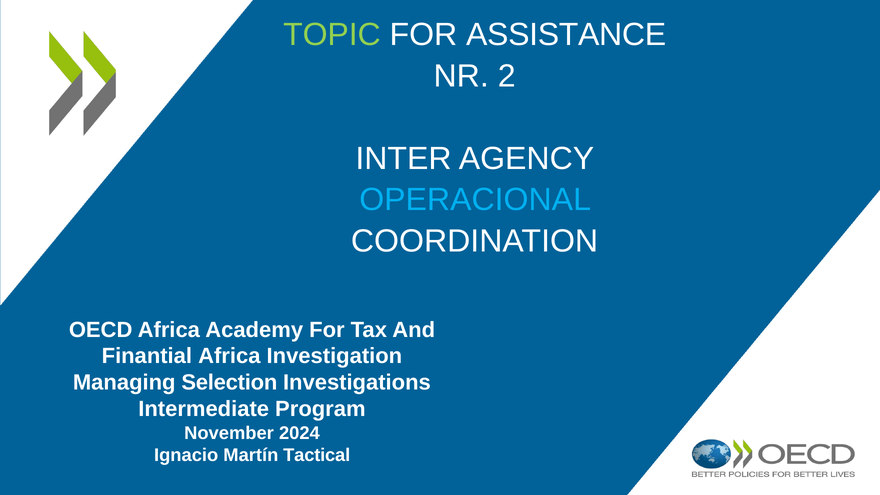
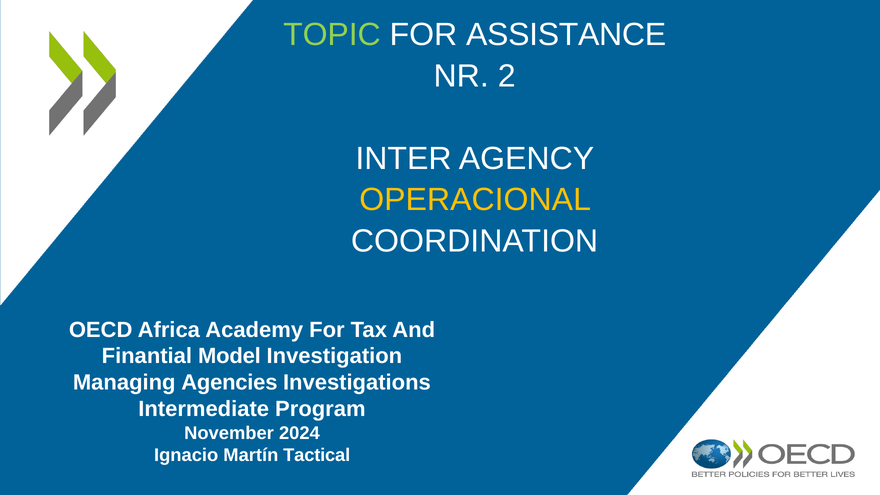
OPERACIONAL colour: light blue -> yellow (475, 200)
Finantial Africa: Africa -> Model (229, 356)
Selection: Selection -> Agencies (229, 383)
